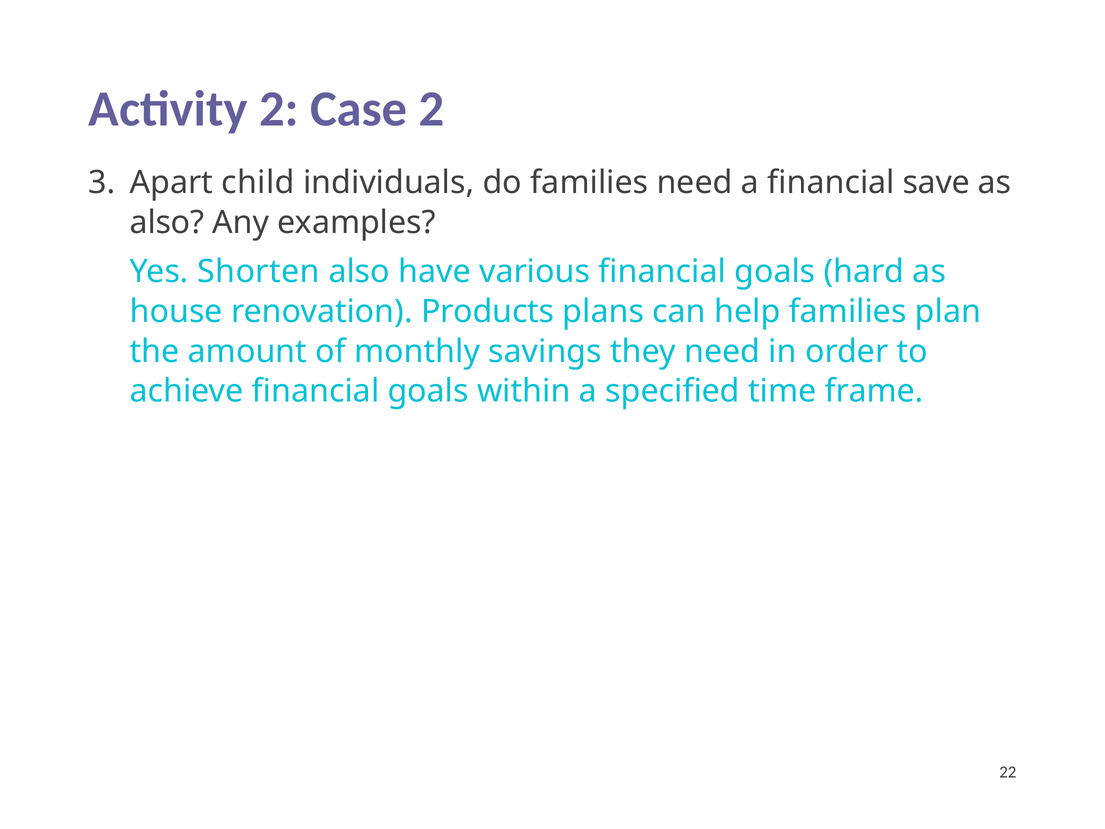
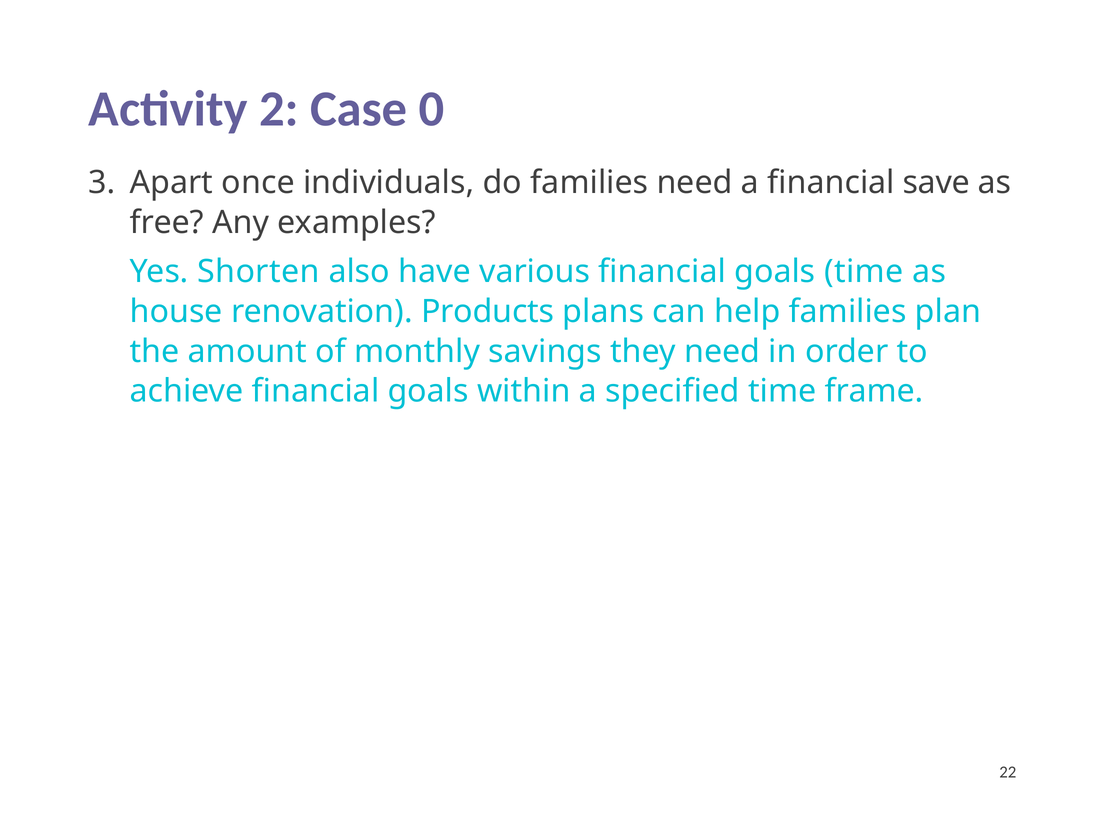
Case 2: 2 -> 0 (432, 109)
child: child -> once (258, 183)
also: also -> free (167, 222)
goals hard: hard -> time (864, 272)
